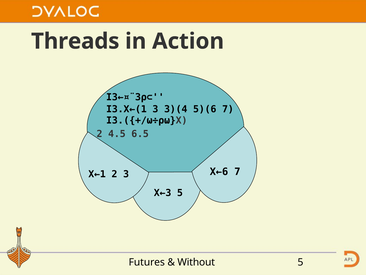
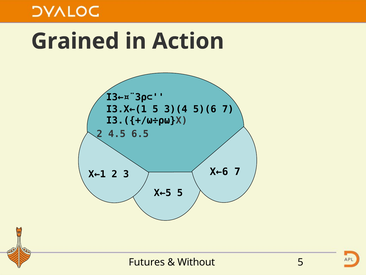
Threads: Threads -> Grained (75, 41)
I3.X←(1 3: 3 -> 5 (155, 109)
X←3: X←3 -> X←5 (163, 193)
